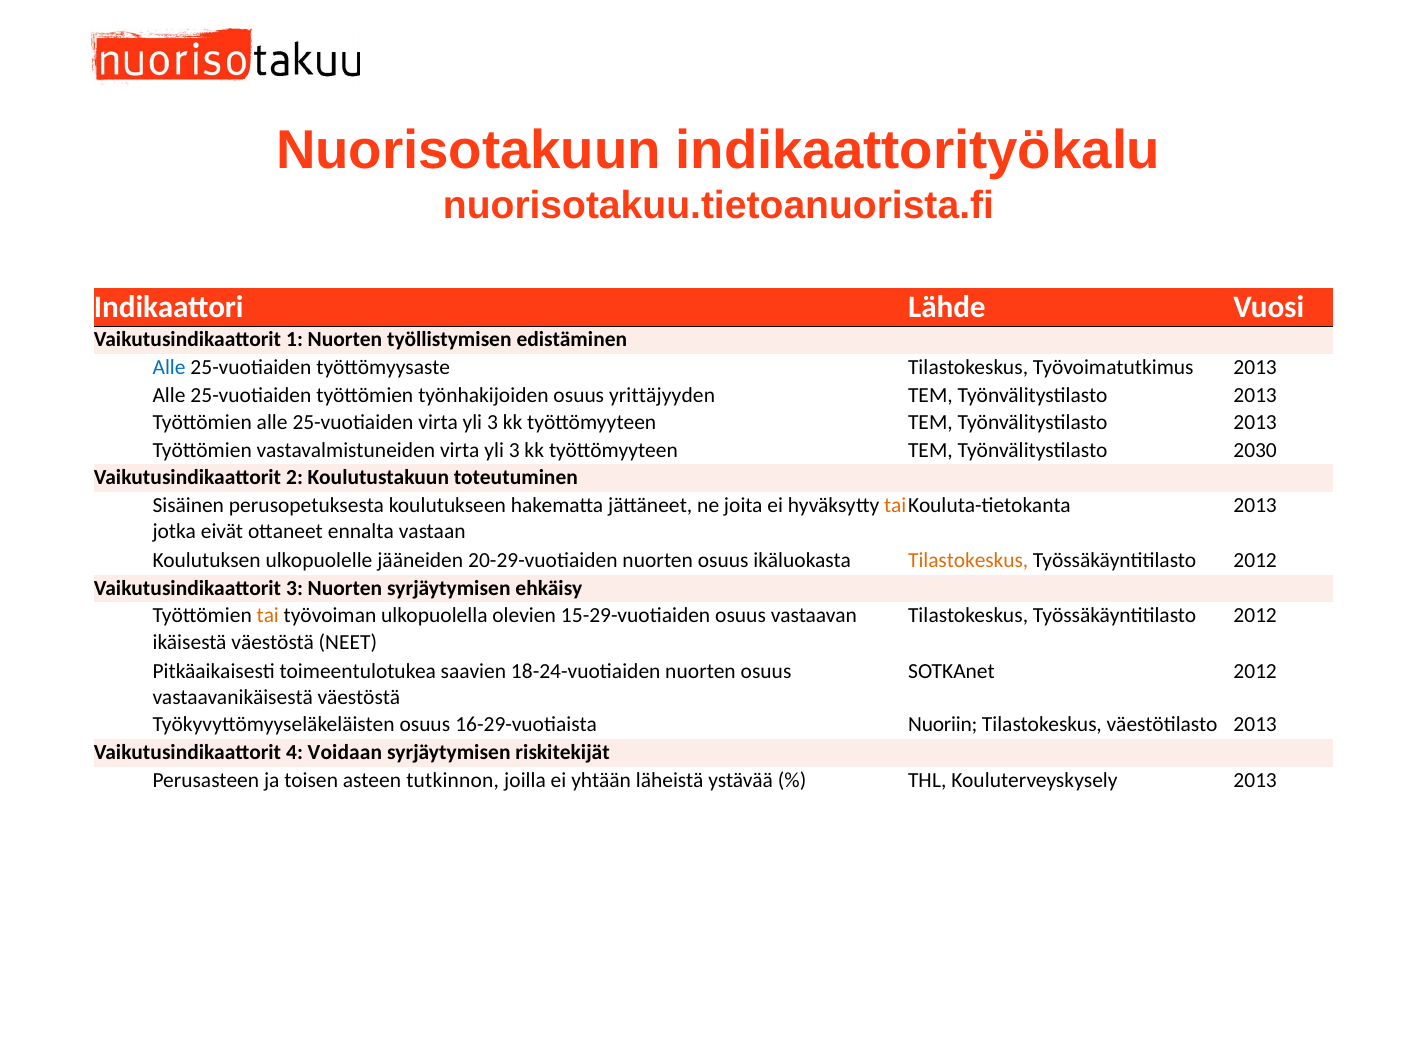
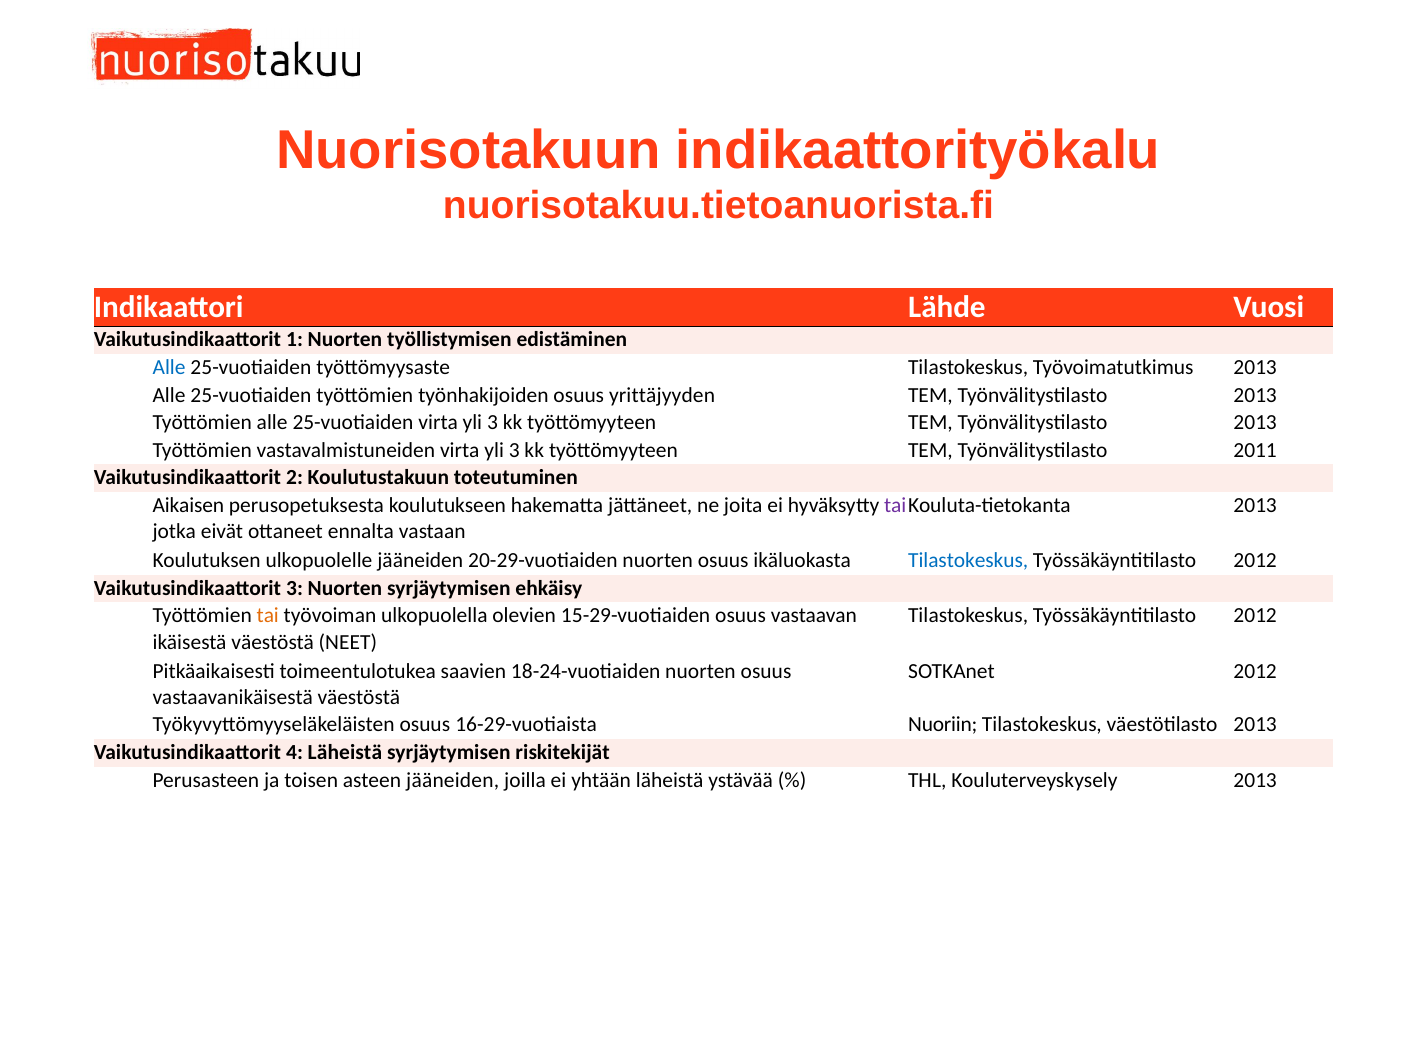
2030: 2030 -> 2011 (1255, 450)
Sisäinen: Sisäinen -> Aikaisen (188, 505)
tai colour: orange -> purple (895, 505)
Tilastokeskus colour: orange -> blue (968, 560)
4 Voidaan: Voidaan -> Läheistä (345, 752)
asteen tutkinnon: tutkinnon -> jääneiden (453, 780)
